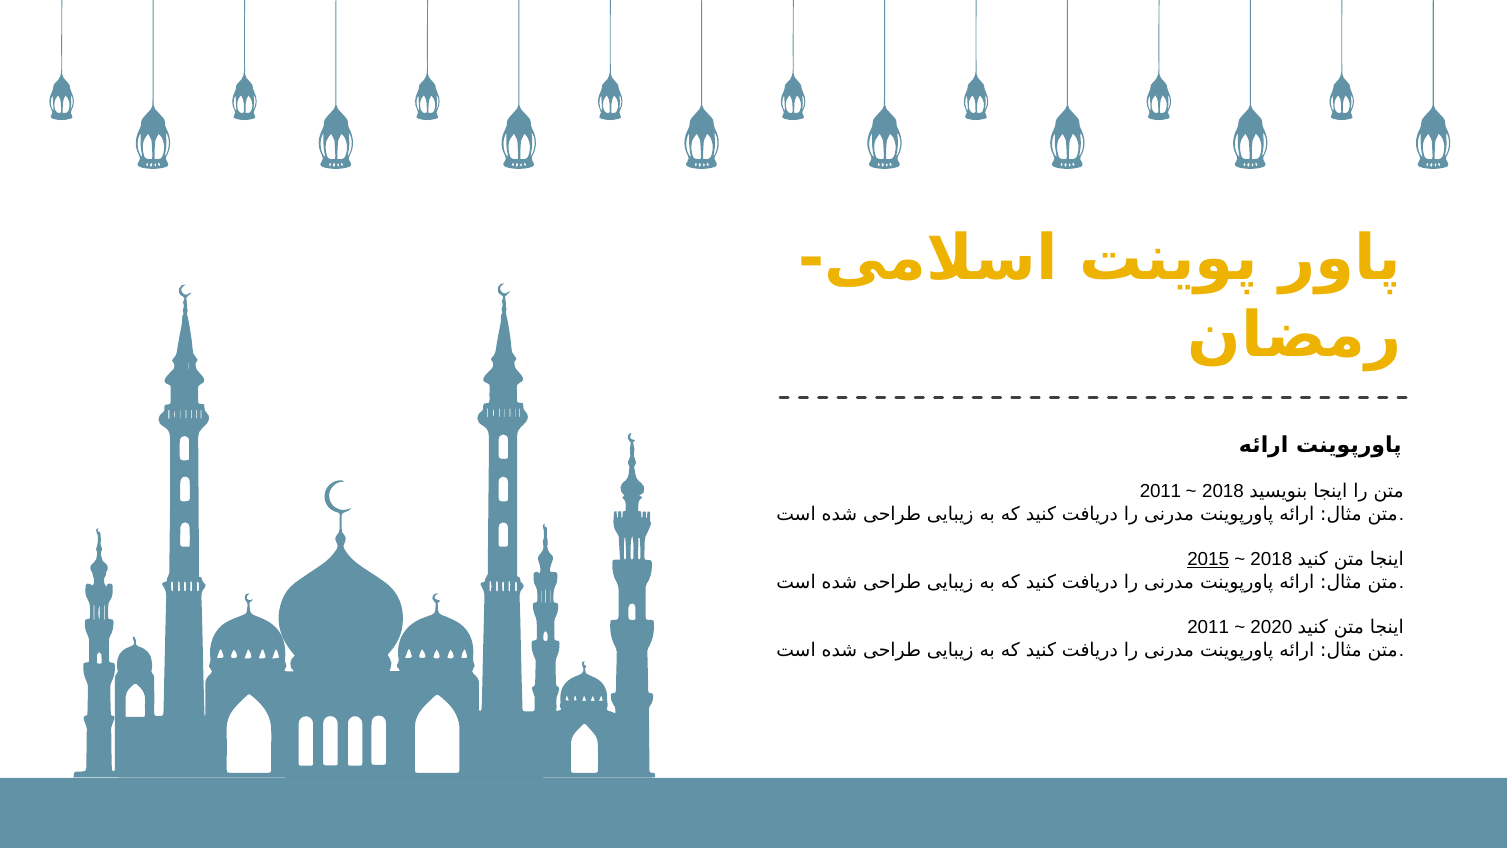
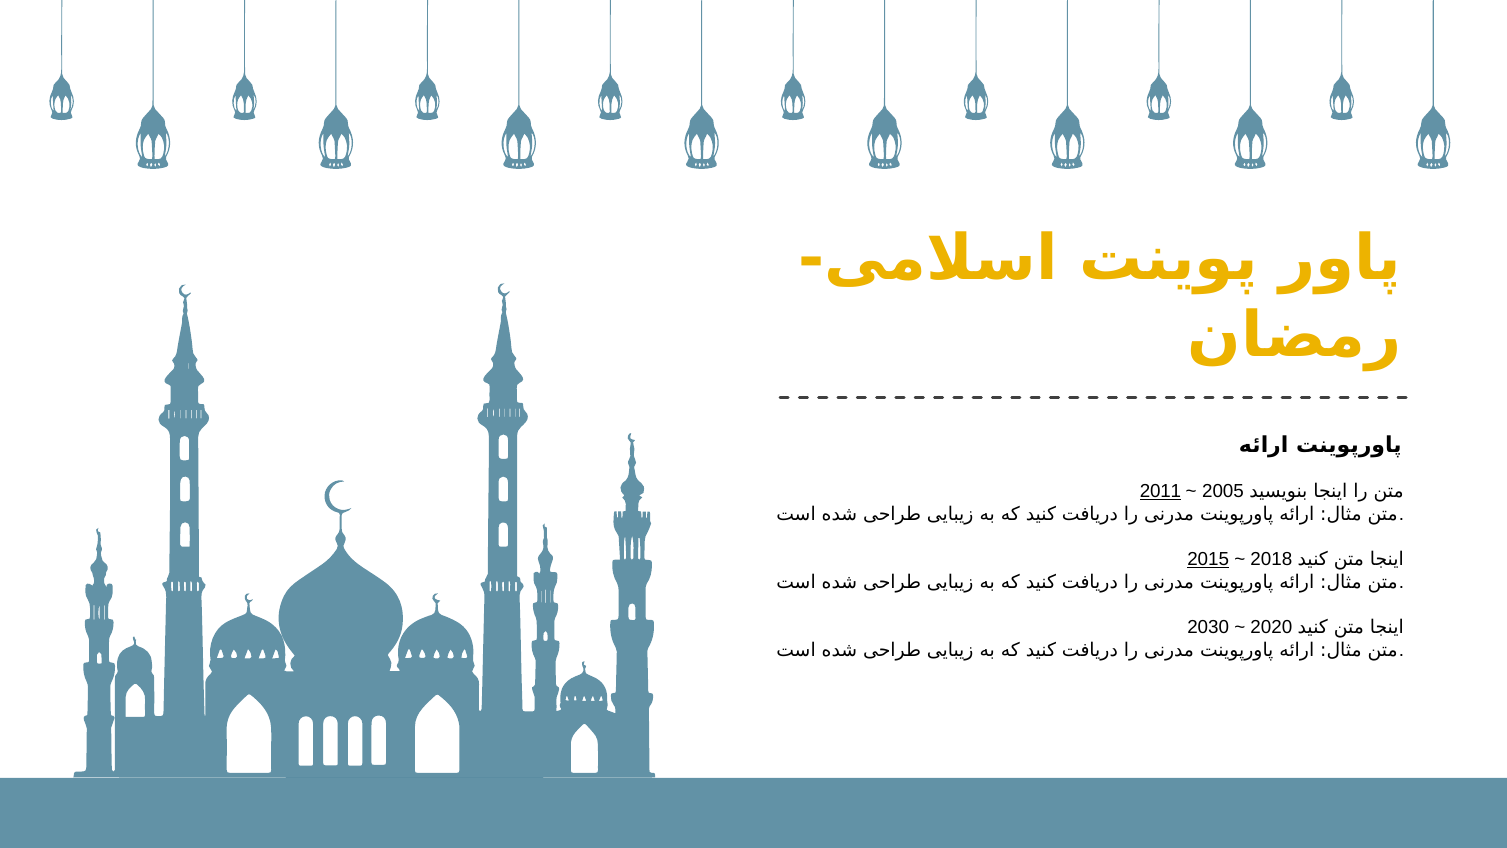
2011 underline: none -> present (1161, 491)
2018: 2018 -> 2005 (1223, 491)
2011: 2011 -> 2030 (1208, 627)
